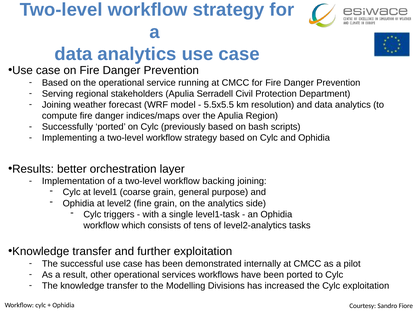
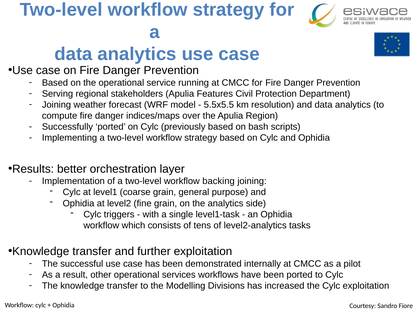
Serradell: Serradell -> Features (215, 94)
